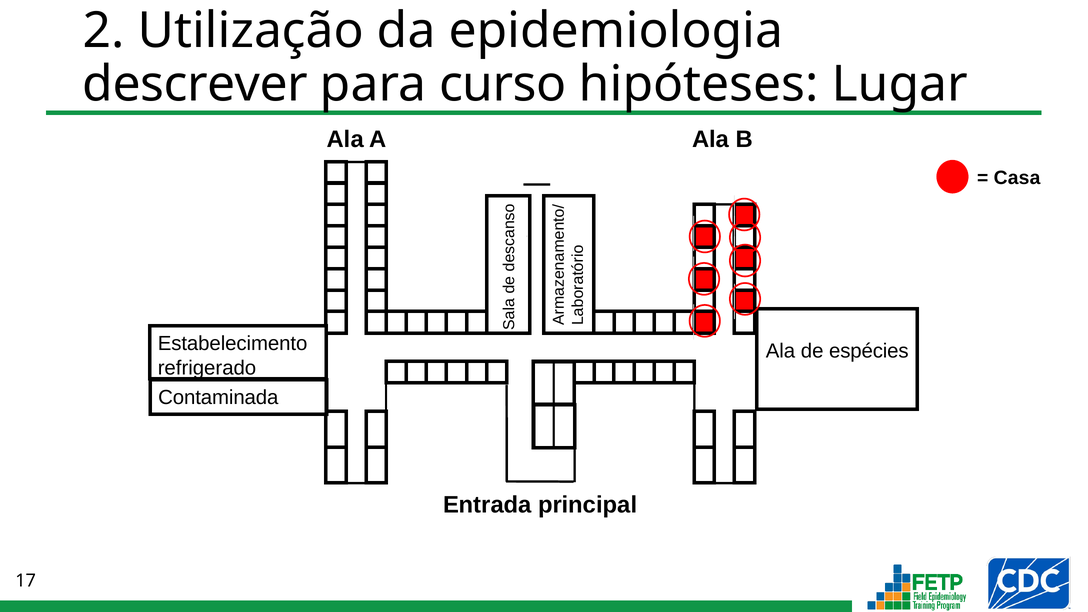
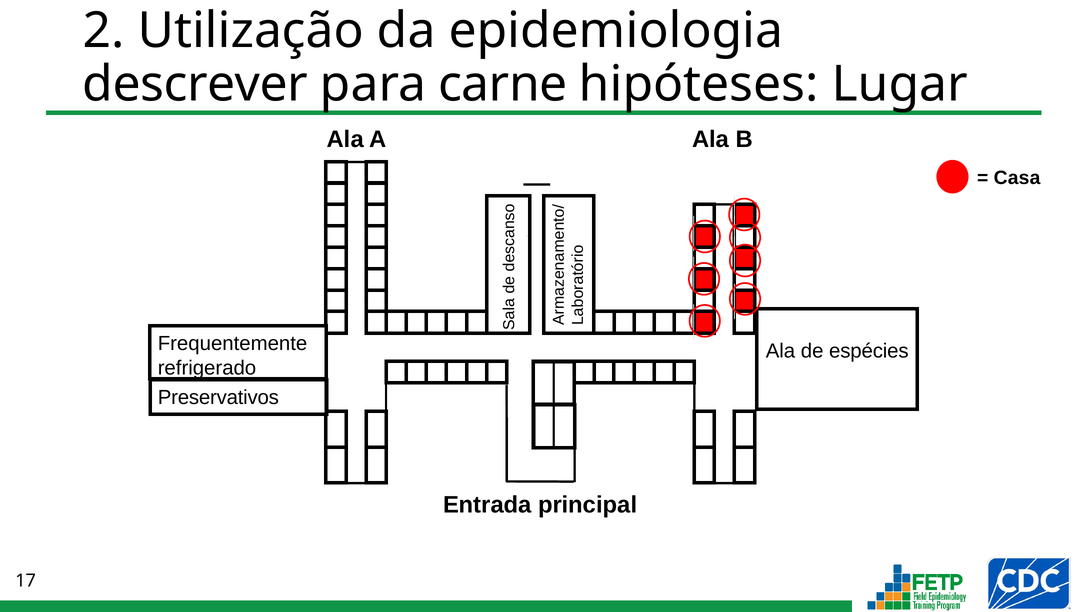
curso: curso -> carne (503, 84)
Estabelecimento: Estabelecimento -> Frequentemente (233, 343)
Contaminada: Contaminada -> Preservativos (218, 398)
